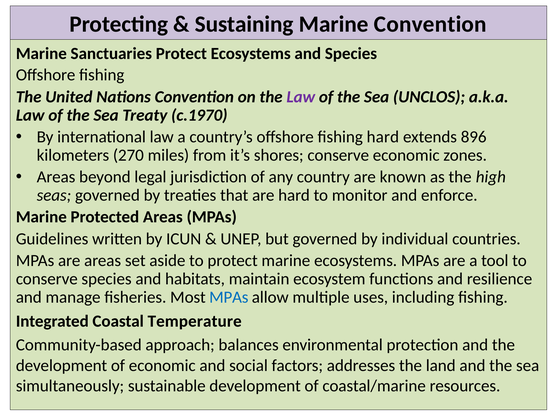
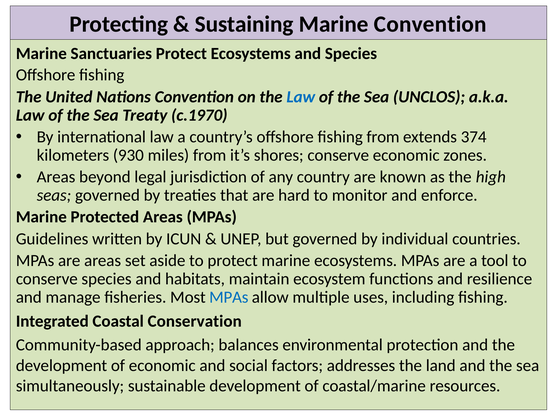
Law colour: purple -> blue (301, 97)
fishing hard: hard -> from (383, 137)
896: 896 -> 374 (474, 137)
270: 270 -> 930 (128, 155)
Temperature: Temperature -> Conservation (195, 321)
